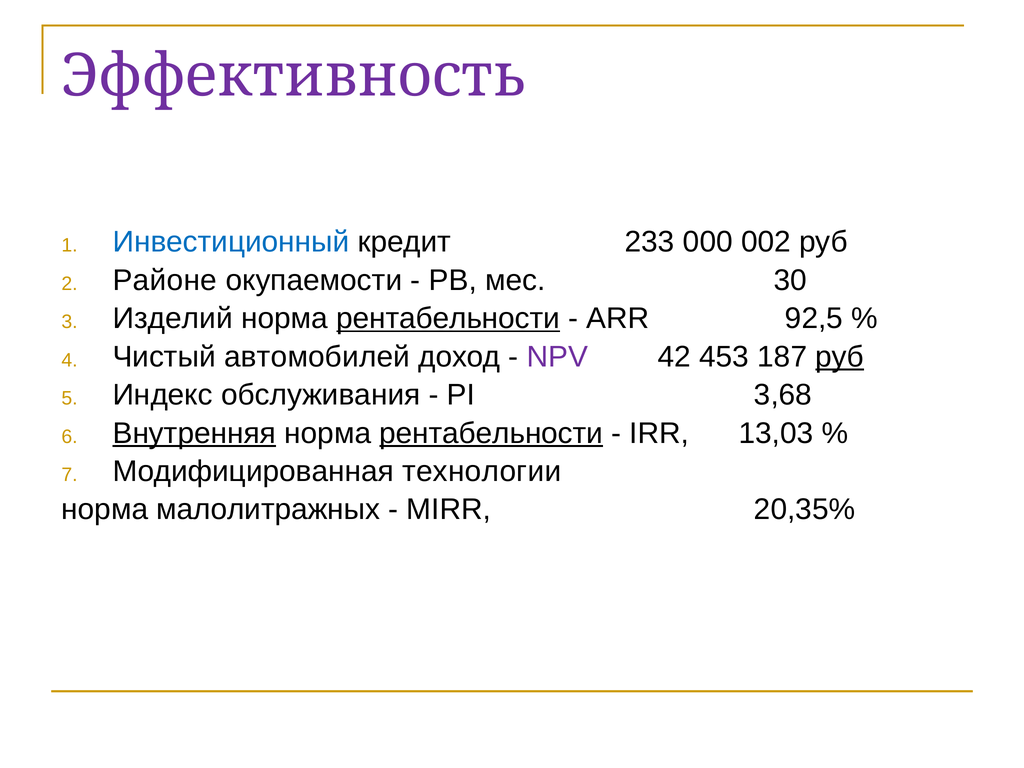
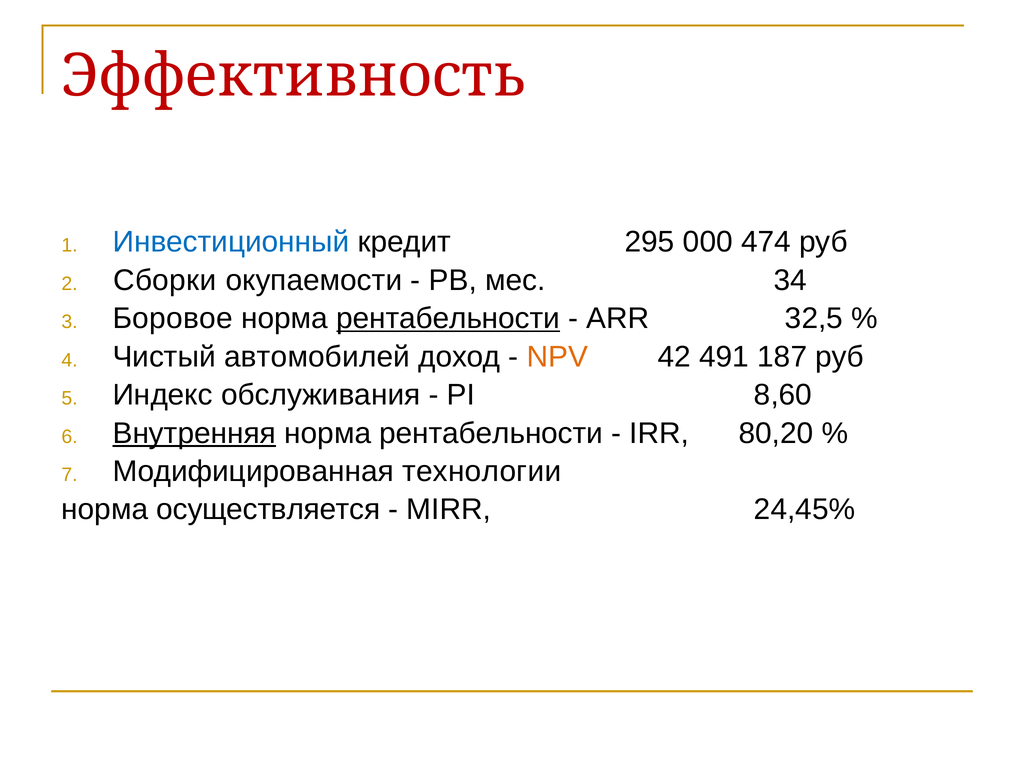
Эффективность colour: purple -> red (293, 76)
233: 233 -> 295 (650, 242)
002: 002 -> 474 (766, 242)
Районе: Районе -> Сборки (165, 280)
30: 30 -> 34 (790, 280)
Изделий: Изделий -> Боровое (173, 319)
92,5: 92,5 -> 32,5 (814, 319)
NPV colour: purple -> orange (557, 357)
453: 453 -> 491 (724, 357)
руб underline: present -> none (840, 357)
3,68: 3,68 -> 8,60 (783, 395)
рентабельности underline: present -> none (491, 433)
13,03: 13,03 -> 80,20 (776, 433)
малолитражных: малолитражных -> осуществляется (268, 510)
20,35%: 20,35% -> 24,45% (805, 510)
